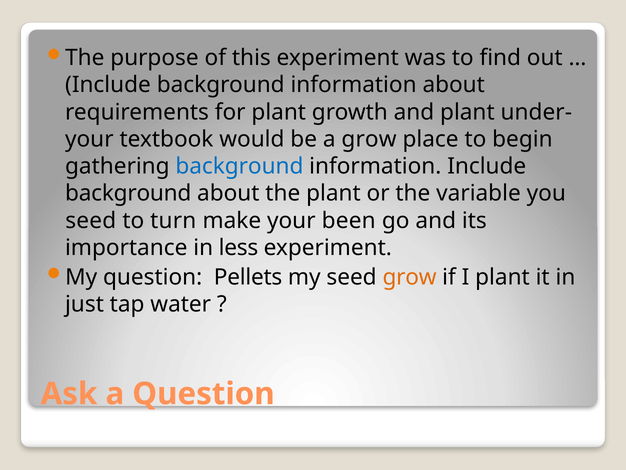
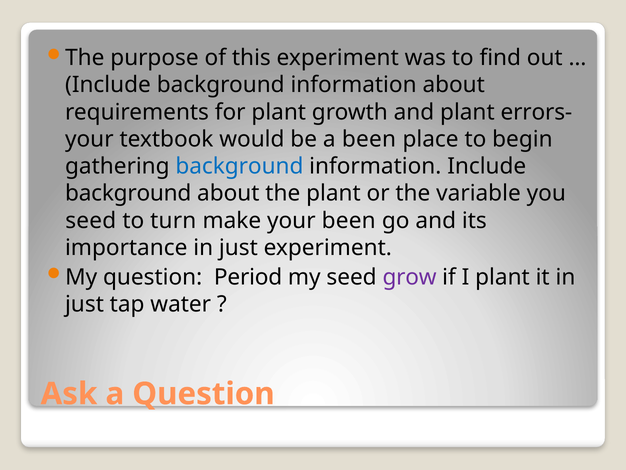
under-: under- -> errors- (536, 112)
a grow: grow -> been (369, 139)
importance in less: less -> just (238, 247)
Pellets: Pellets -> Period (248, 277)
grow colour: orange -> purple (410, 277)
